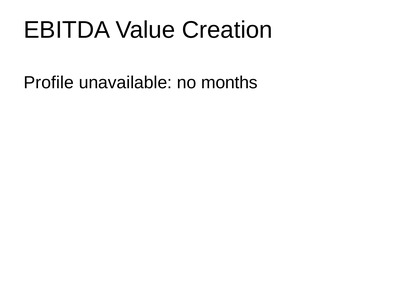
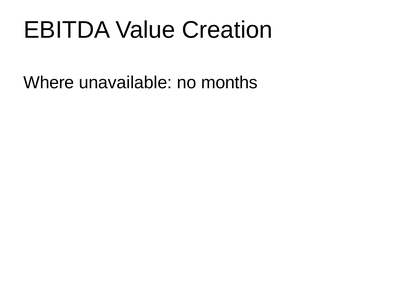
Profile: Profile -> Where (49, 82)
